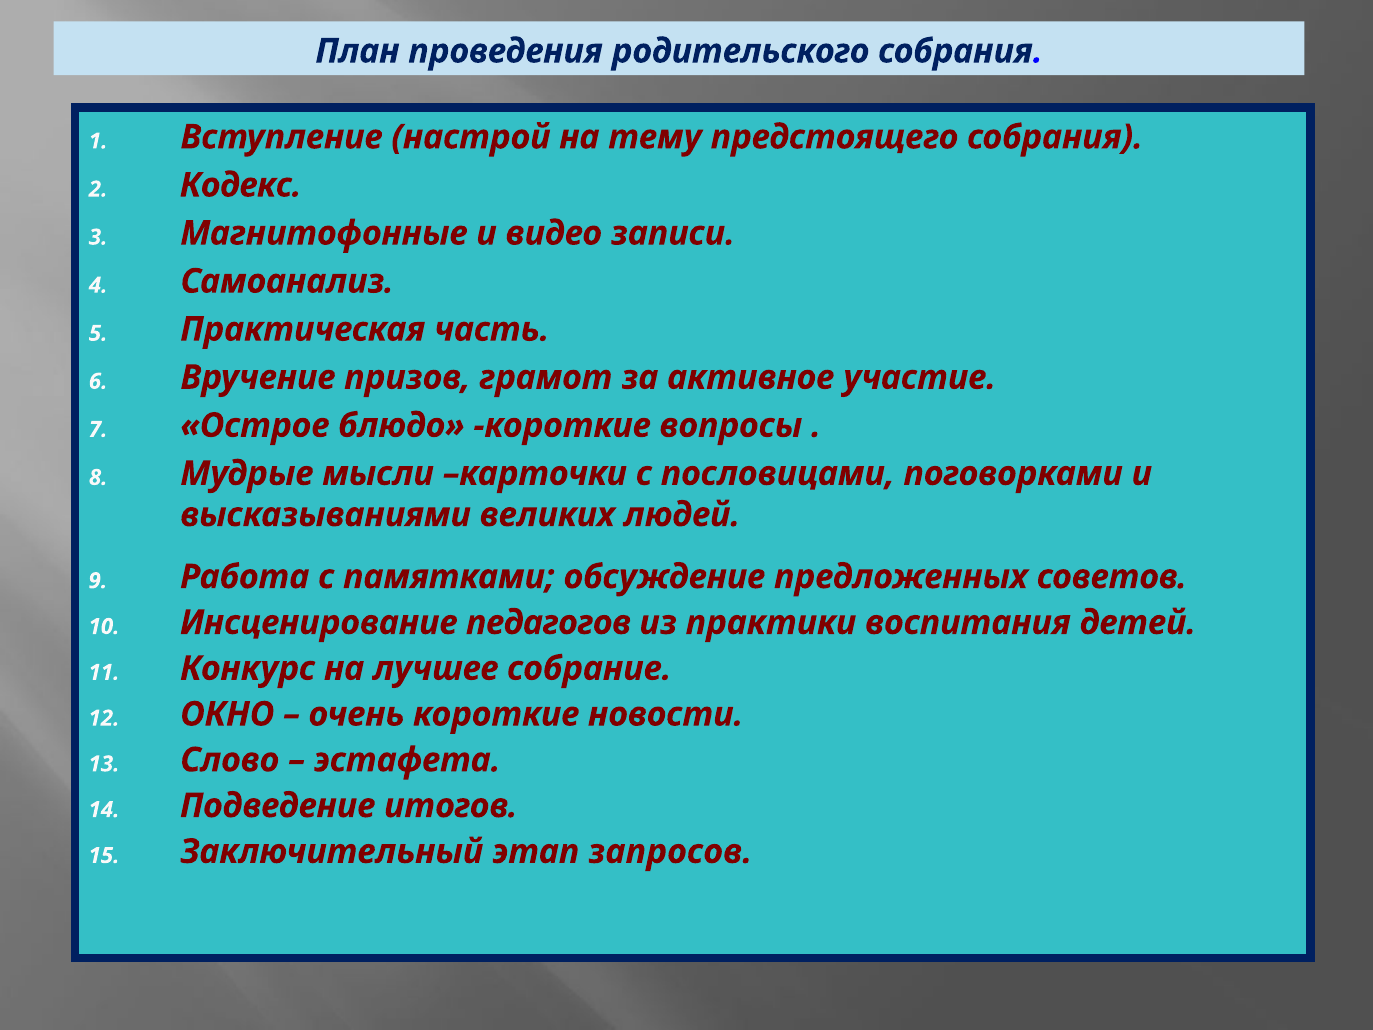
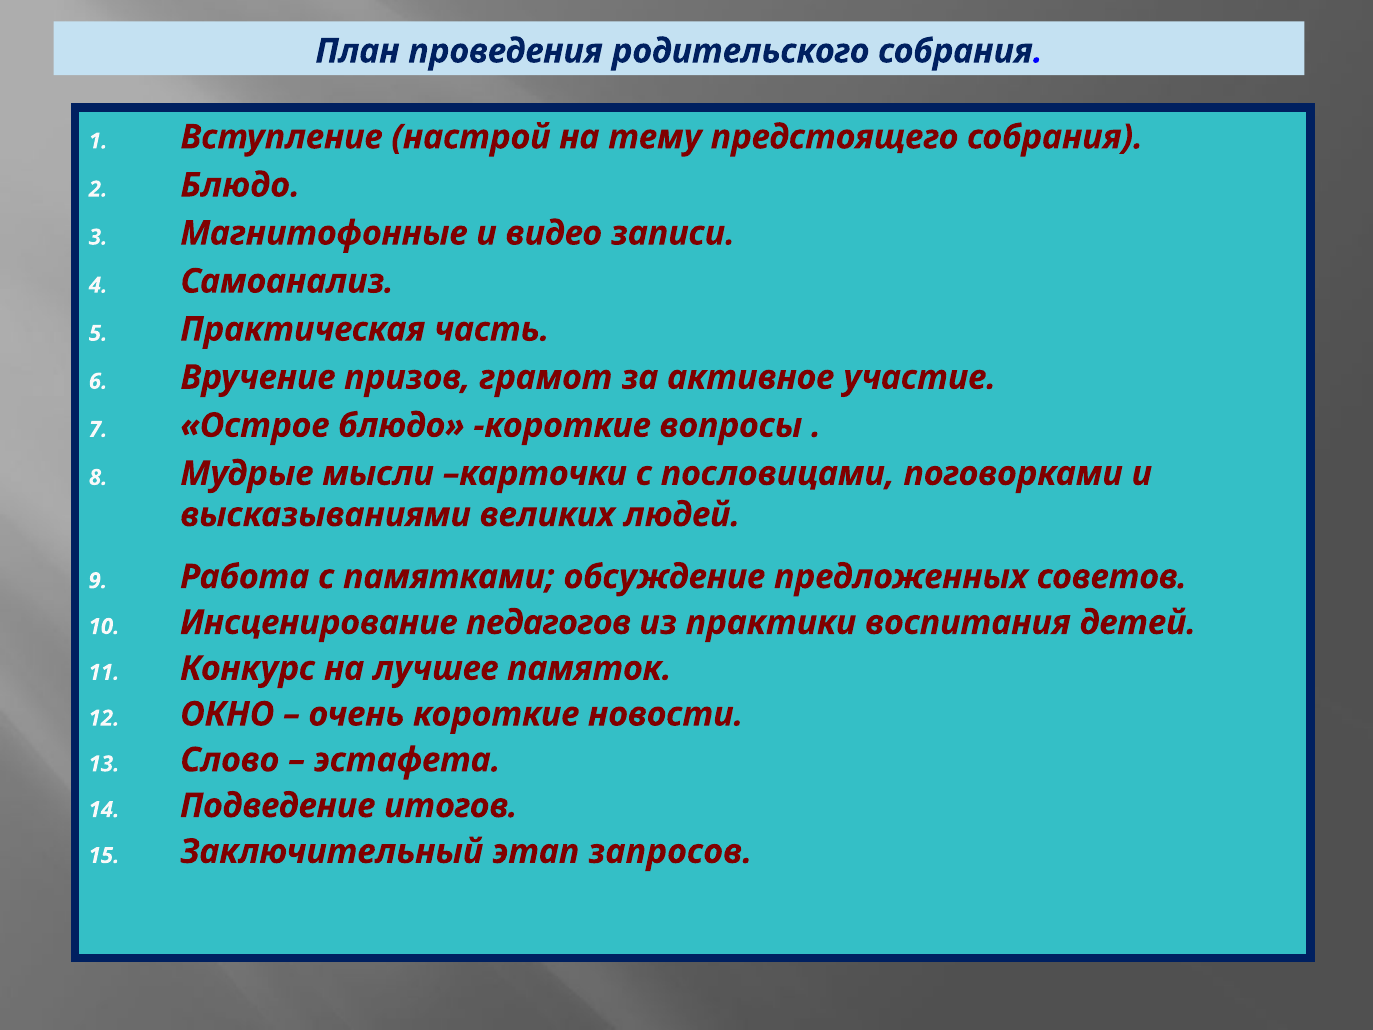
Кодекс: Кодекс -> Блюдо (240, 185)
собрание: собрание -> памяток (589, 668)
